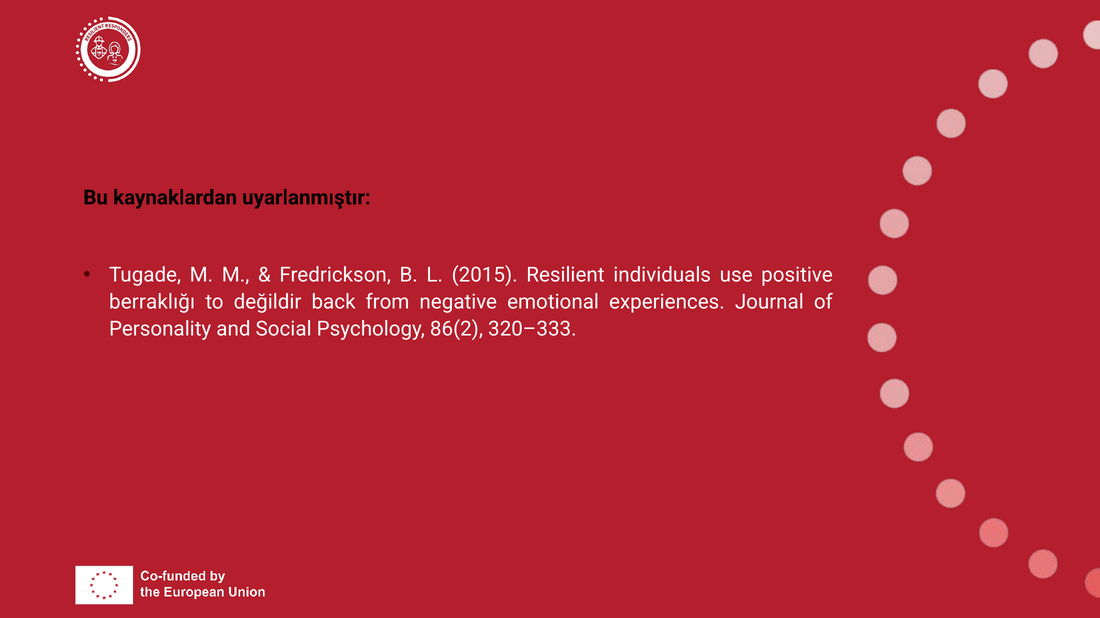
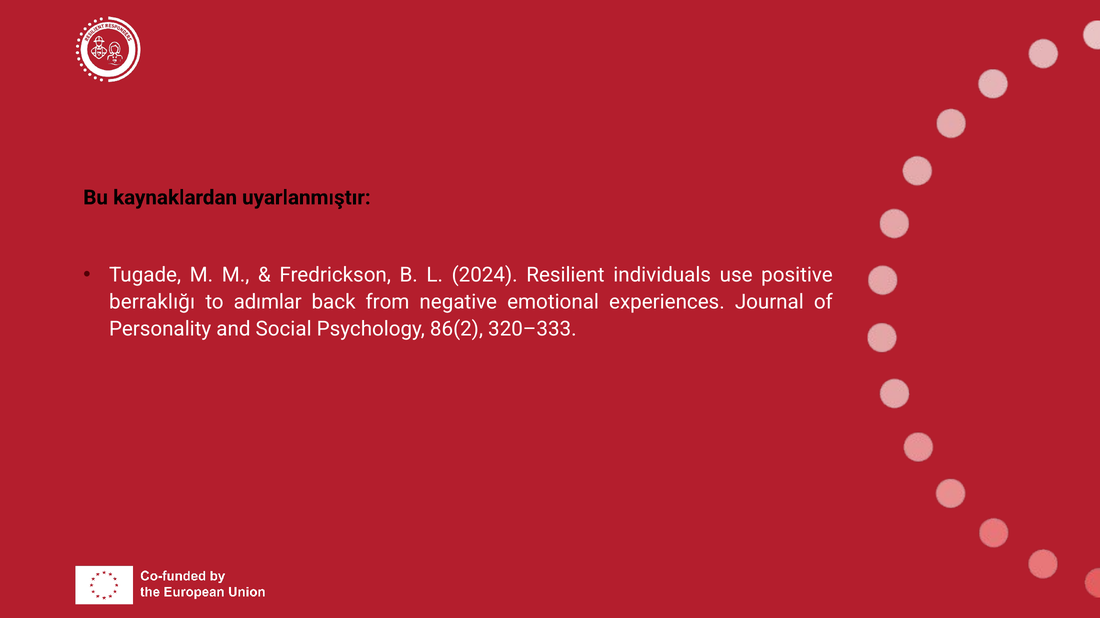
2015: 2015 -> 2024 (485, 275)
değildir: değildir -> adımlar (268, 302)
